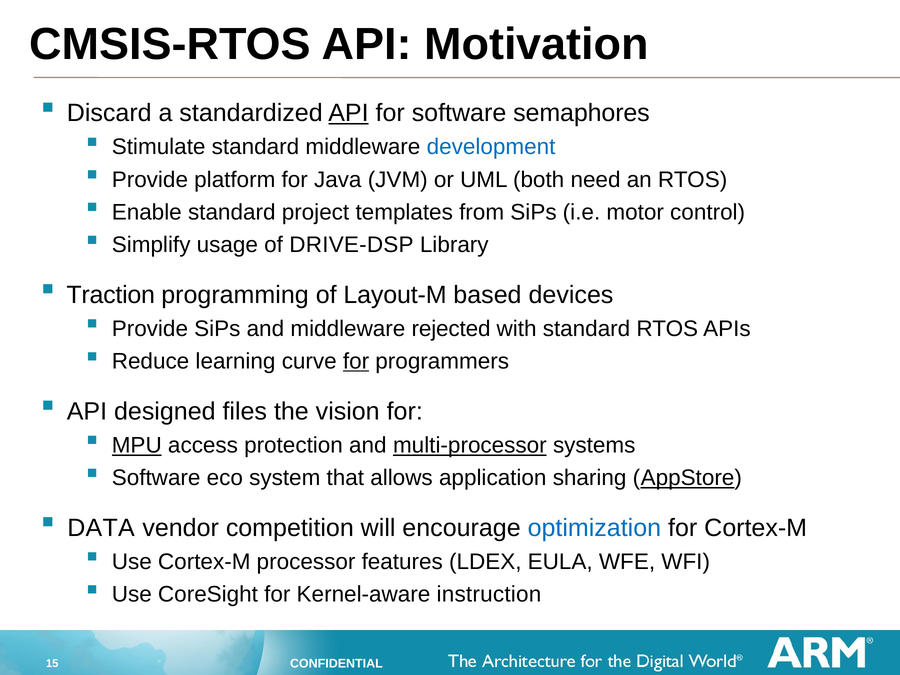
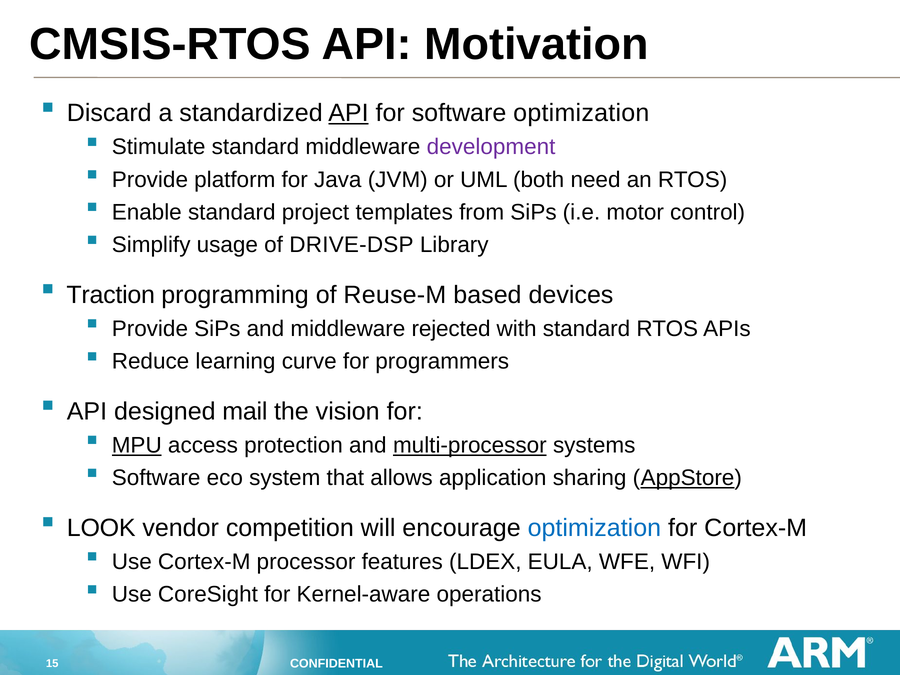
software semaphores: semaphores -> optimization (581, 113)
development colour: blue -> purple (491, 147)
Layout-M: Layout-M -> Reuse-M (395, 295)
for underline: present -> none (356, 361)
files: files -> mail (245, 411)
DATA: DATA -> LOOK (101, 528)
instruction: instruction -> operations (489, 594)
